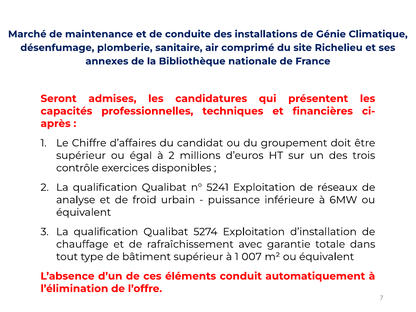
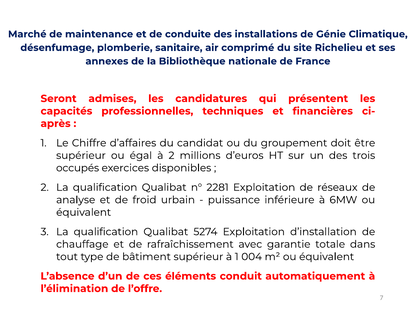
contrôle: contrôle -> occupés (78, 168)
5241: 5241 -> 2281 (218, 187)
007: 007 -> 004 (252, 257)
